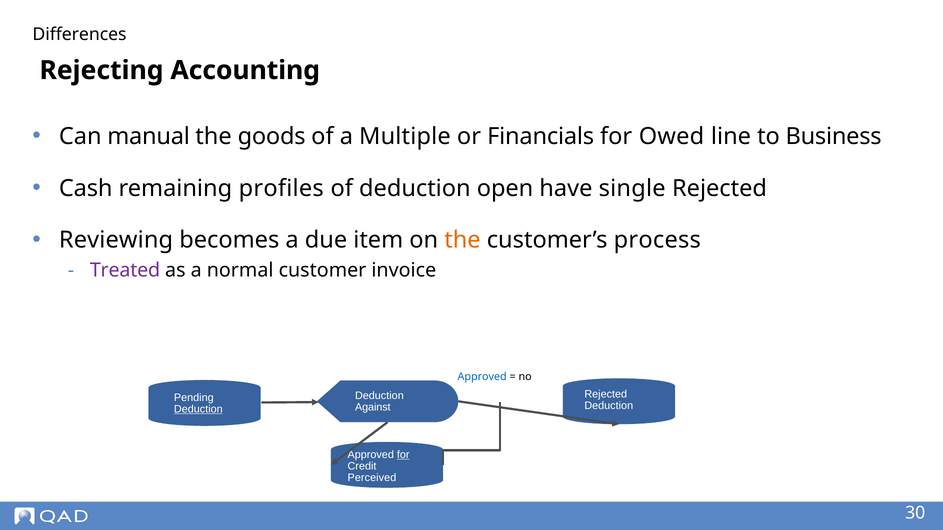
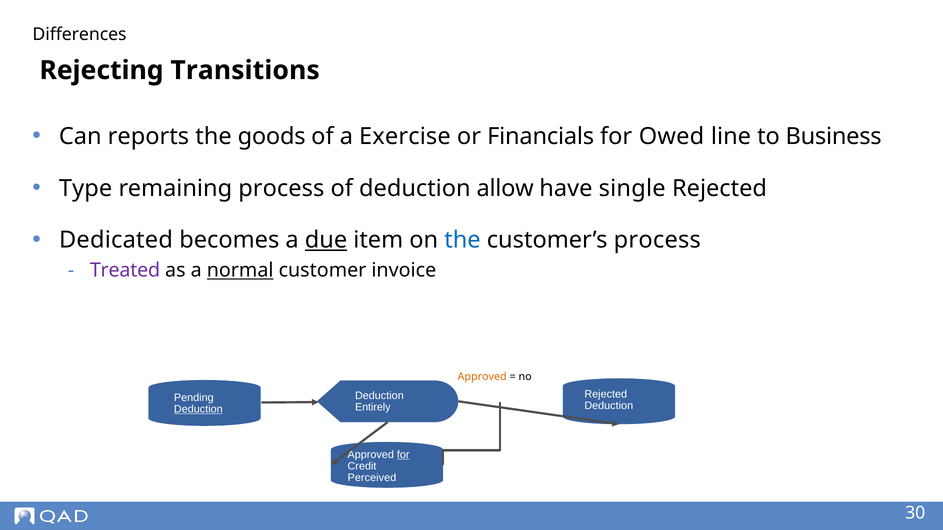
Accounting: Accounting -> Transitions (245, 70)
manual: manual -> reports (148, 137)
Multiple: Multiple -> Exercise (405, 137)
Cash: Cash -> Type (86, 188)
remaining profiles: profiles -> process (281, 188)
open: open -> allow (505, 188)
Reviewing: Reviewing -> Dedicated (116, 240)
due underline: none -> present (326, 240)
the colour: orange -> blue (463, 240)
normal underline: none -> present (240, 271)
Approved colour: blue -> orange (482, 377)
Against: Against -> Entirely (373, 408)
